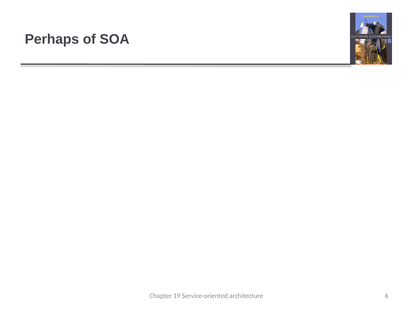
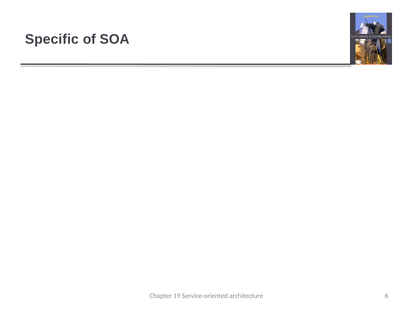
Perhaps: Perhaps -> Specific (52, 39)
